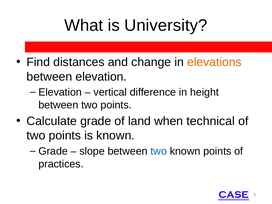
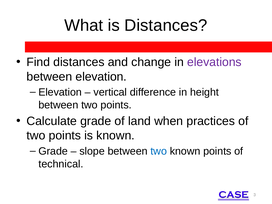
is University: University -> Distances (166, 25)
elevations colour: orange -> purple (214, 62)
technical: technical -> practices (211, 121)
practices: practices -> technical (61, 164)
